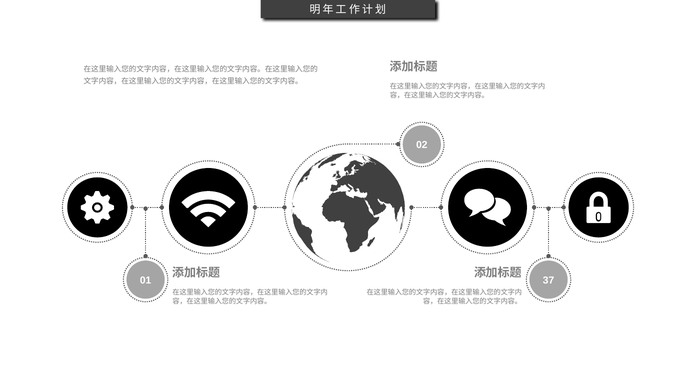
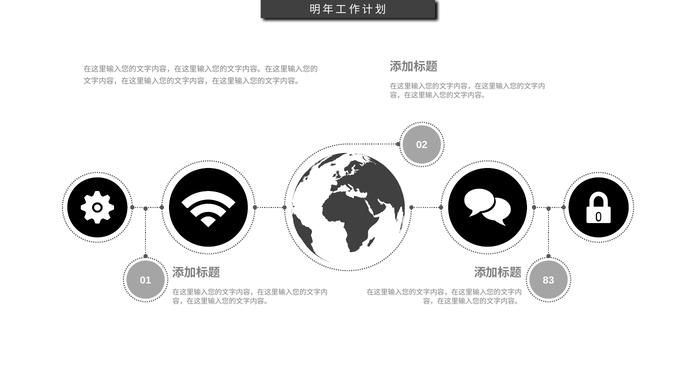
37: 37 -> 83 (549, 281)
